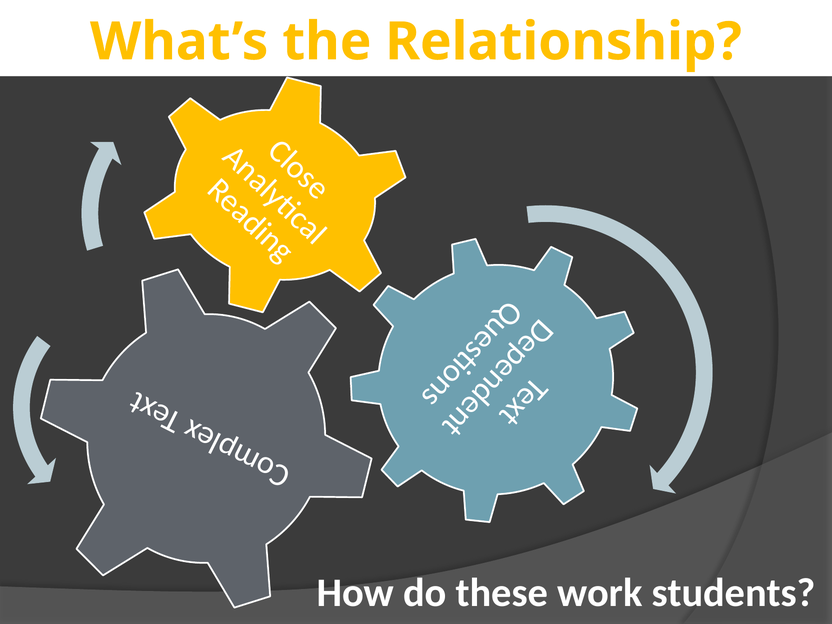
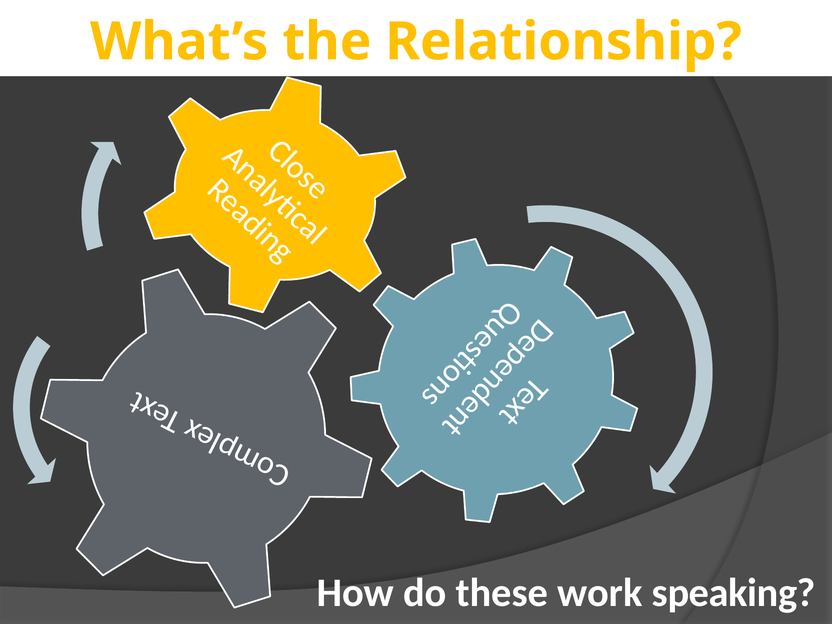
students: students -> speaking (734, 593)
